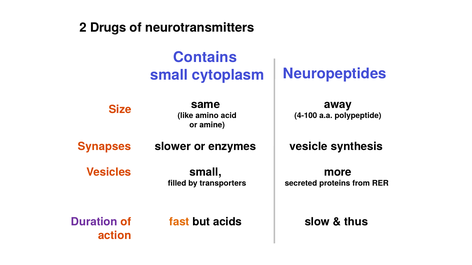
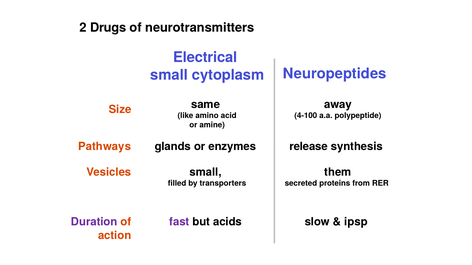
Contains: Contains -> Electrical (205, 58)
Synapses: Synapses -> Pathways (105, 147)
slower: slower -> glands (173, 147)
vesicle: vesicle -> release (309, 147)
more: more -> them (338, 172)
fast colour: orange -> purple (179, 222)
thus: thus -> ipsp (356, 222)
